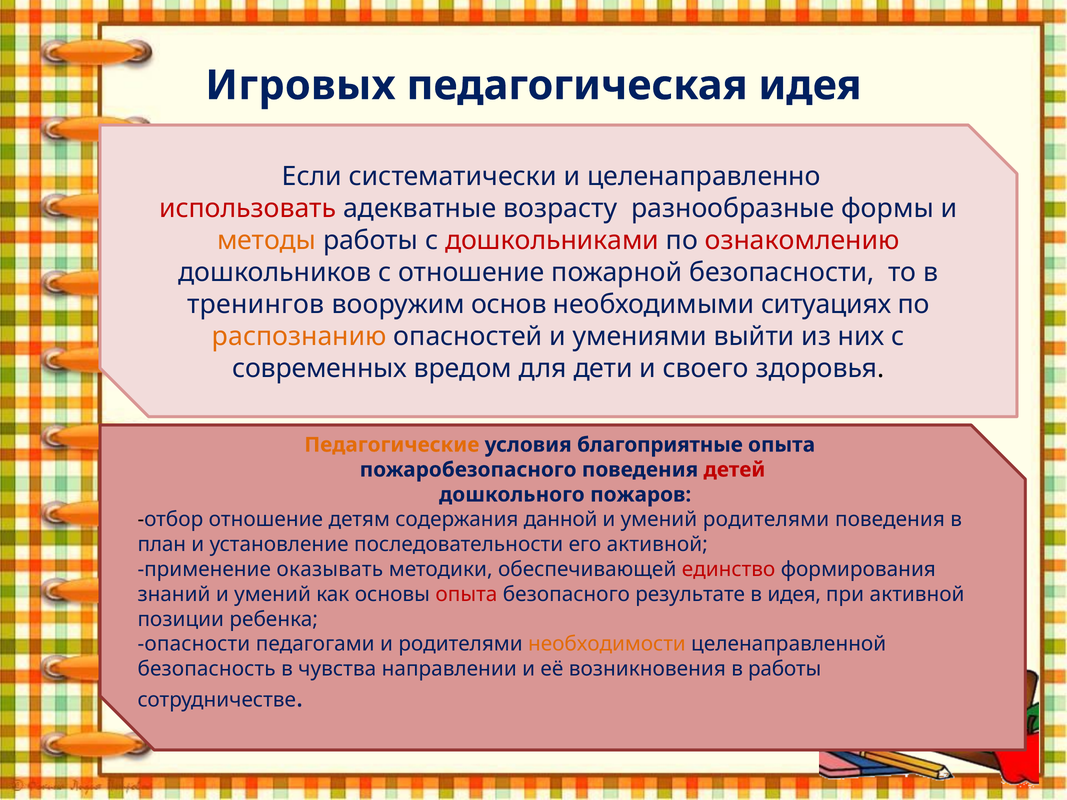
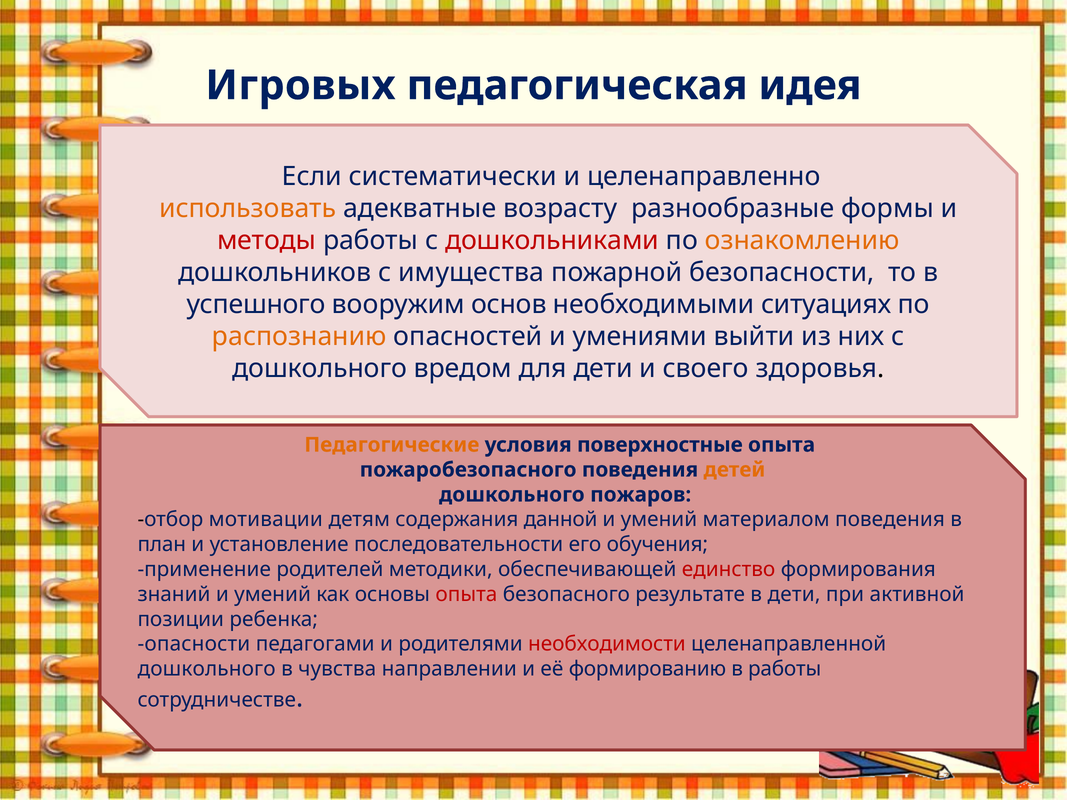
использовать colour: red -> orange (248, 209)
методы colour: orange -> red (267, 241)
ознакомлению colour: red -> orange (802, 241)
с отношение: отношение -> имущества (471, 273)
тренингов: тренингов -> успешного (256, 305)
современных: современных -> дошкольного (320, 369)
благоприятные: благоприятные -> поверхностные (660, 445)
детей colour: red -> orange (734, 470)
отбор отношение: отношение -> мотивации (266, 520)
умений родителями: родителями -> материалом (766, 520)
его активной: активной -> обучения (657, 545)
оказывать: оказывать -> родителей (330, 570)
в идея: идея -> дети (794, 594)
необходимости colour: orange -> red (607, 644)
безопасность: безопасность -> дошкольного (207, 669)
возникновения: возникновения -> формированию (647, 669)
